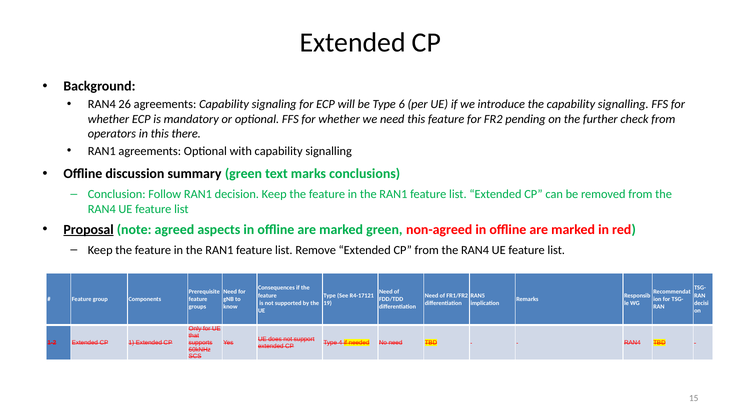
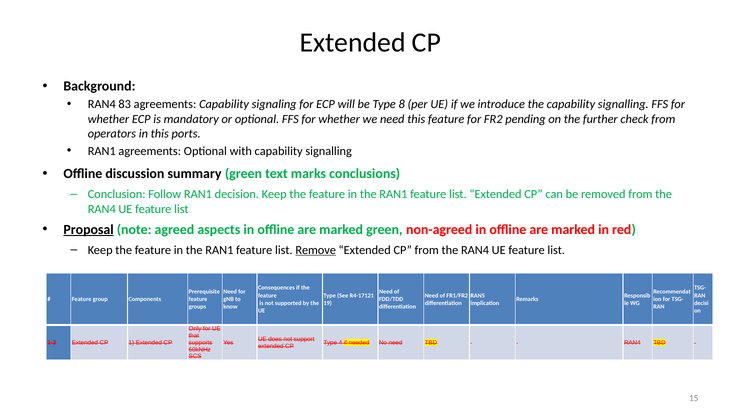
26: 26 -> 83 (125, 104)
6: 6 -> 8 (402, 104)
there: there -> ports (186, 134)
Remove underline: none -> present (316, 250)
